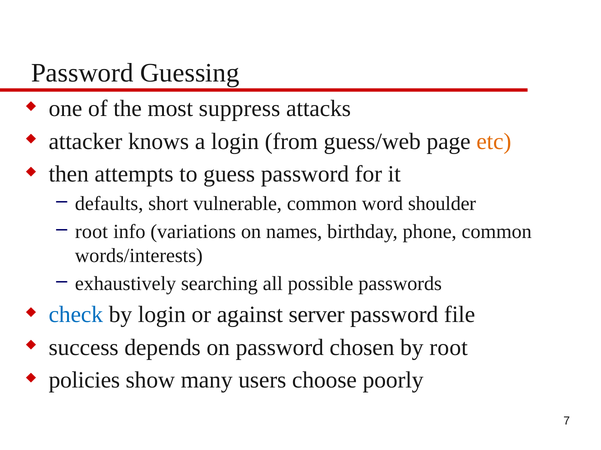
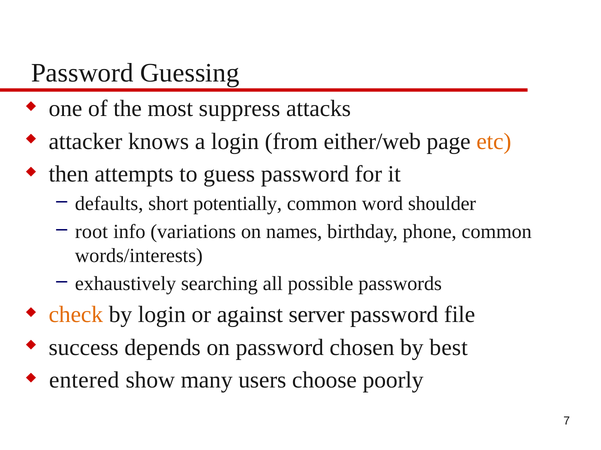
guess/web: guess/web -> either/web (372, 142)
vulnerable: vulnerable -> potentially (238, 204)
check colour: blue -> orange (76, 315)
by root: root -> best (449, 348)
policies: policies -> entered (84, 381)
